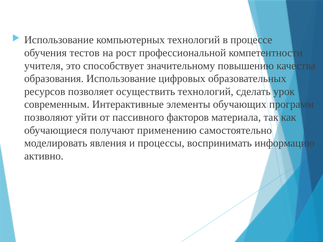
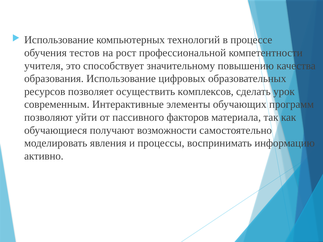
осуществить технологий: технологий -> комплексов (206, 92)
применению: применению -> возможности (167, 130)
